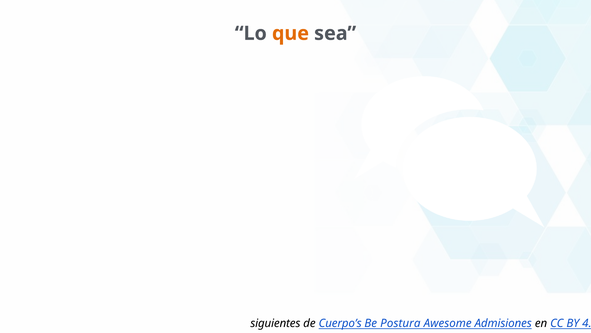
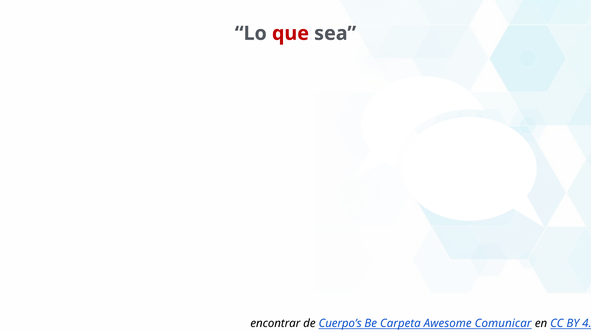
que colour: orange -> red (290, 33)
siguientes: siguientes -> encontrar (275, 323)
Postura: Postura -> Carpeta (400, 323)
Admisiones: Admisiones -> Comunicar (503, 323)
